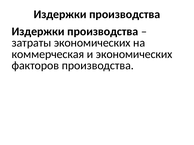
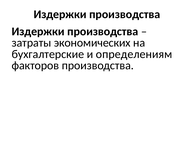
коммерческая: коммерческая -> бухгалтерские (48, 54)
и экономических: экономических -> определениям (134, 54)
